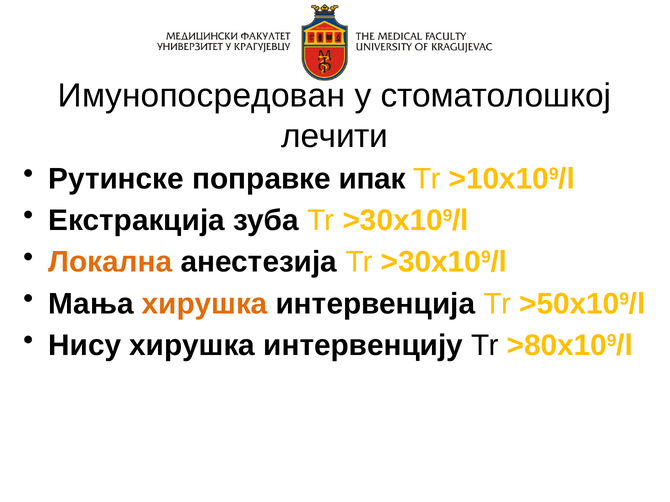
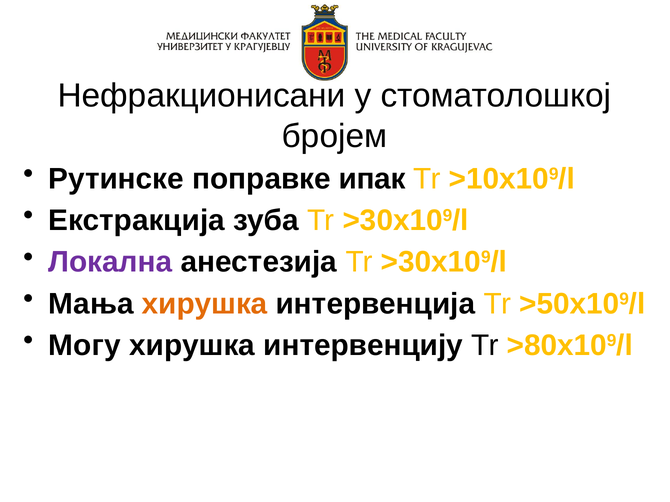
Имунопосредован: Имунопосредован -> Нефракционисани (202, 96)
лечити: лечити -> бројем (335, 136)
Локална colour: orange -> purple (110, 262)
Нису: Нису -> Могу (85, 346)
